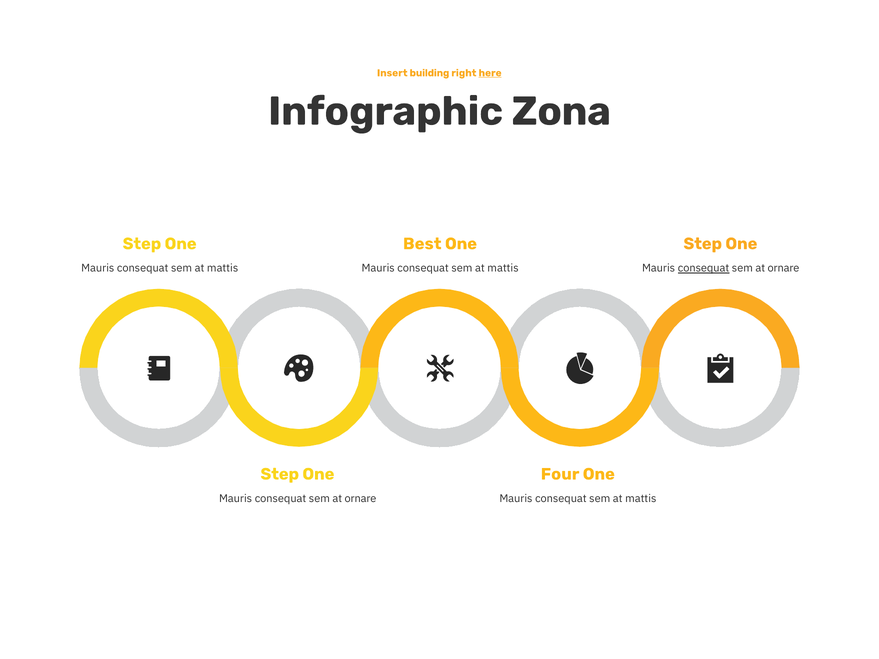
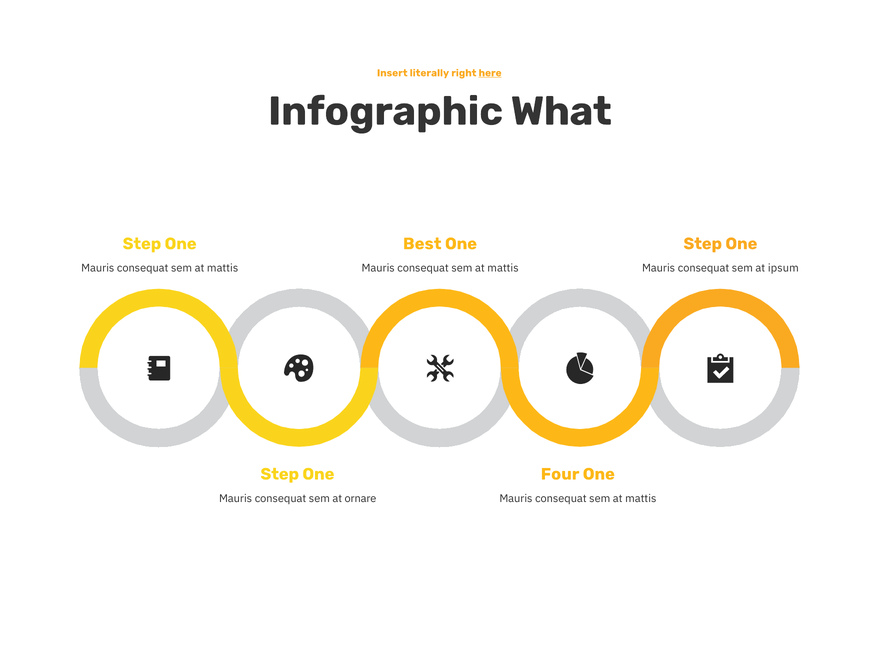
building: building -> literally (429, 73)
Zona: Zona -> What (561, 111)
consequat underline: present -> none (704, 268)
ornare: ornare -> ipsum (783, 268)
